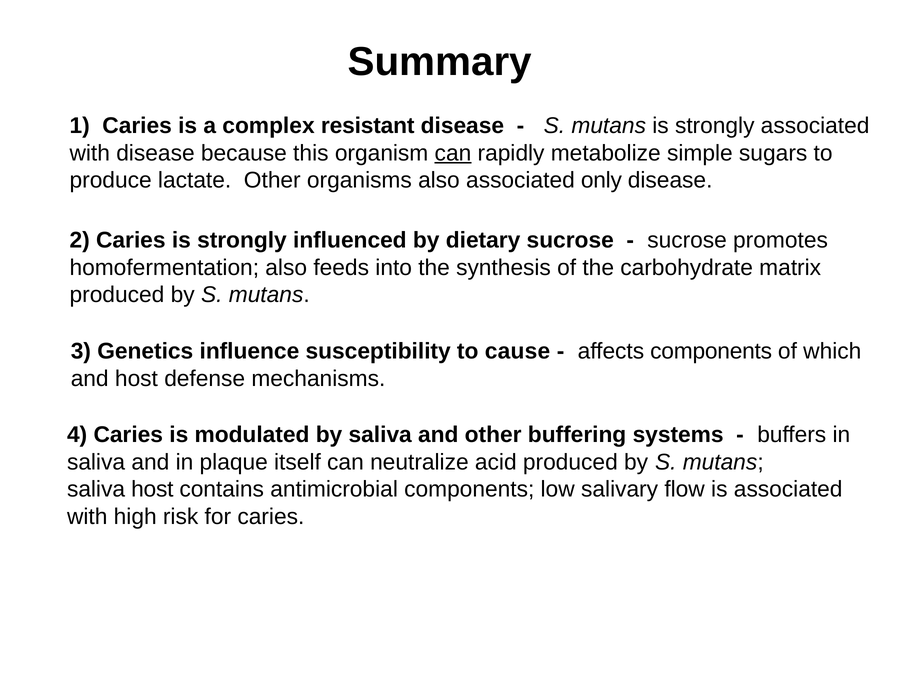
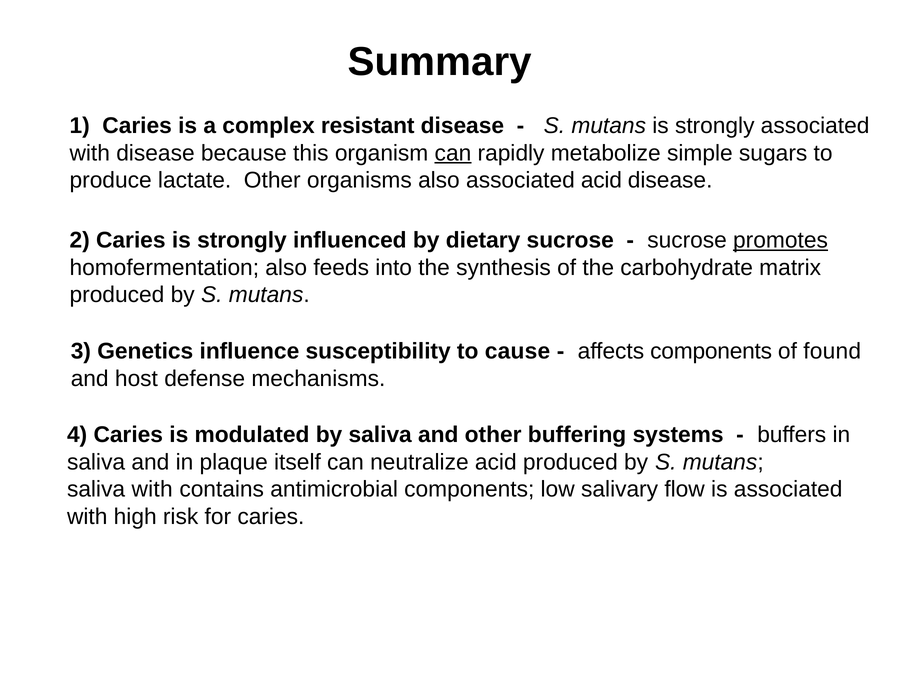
associated only: only -> acid (601, 180)
promotes underline: none -> present (781, 241)
which: which -> found (832, 352)
saliva host: host -> with (152, 490)
